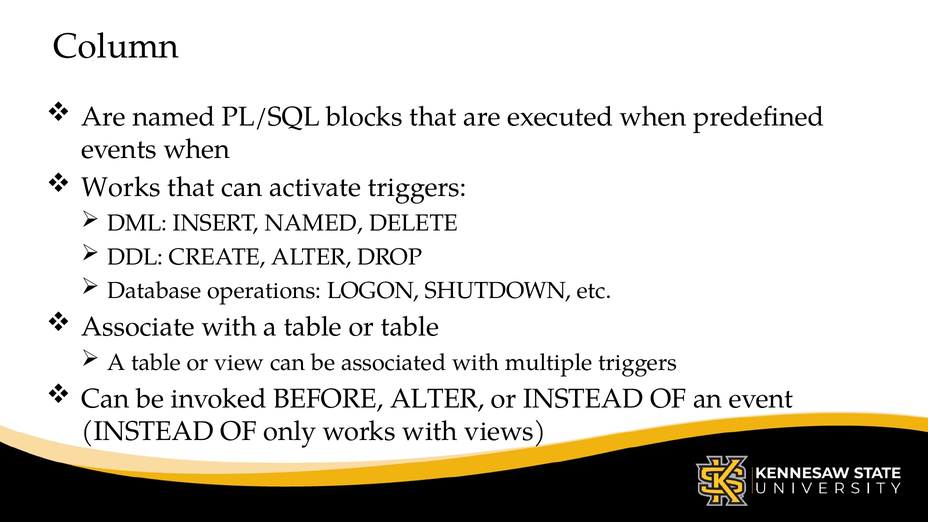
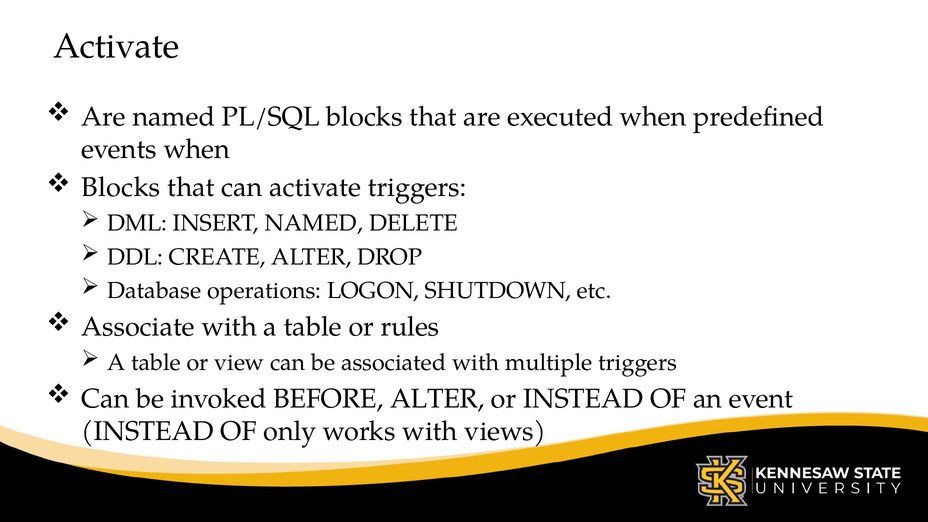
Column: Column -> Activate (116, 46)
Works: Works -> Blocks (121, 188)
or table: table -> rules (410, 327)
